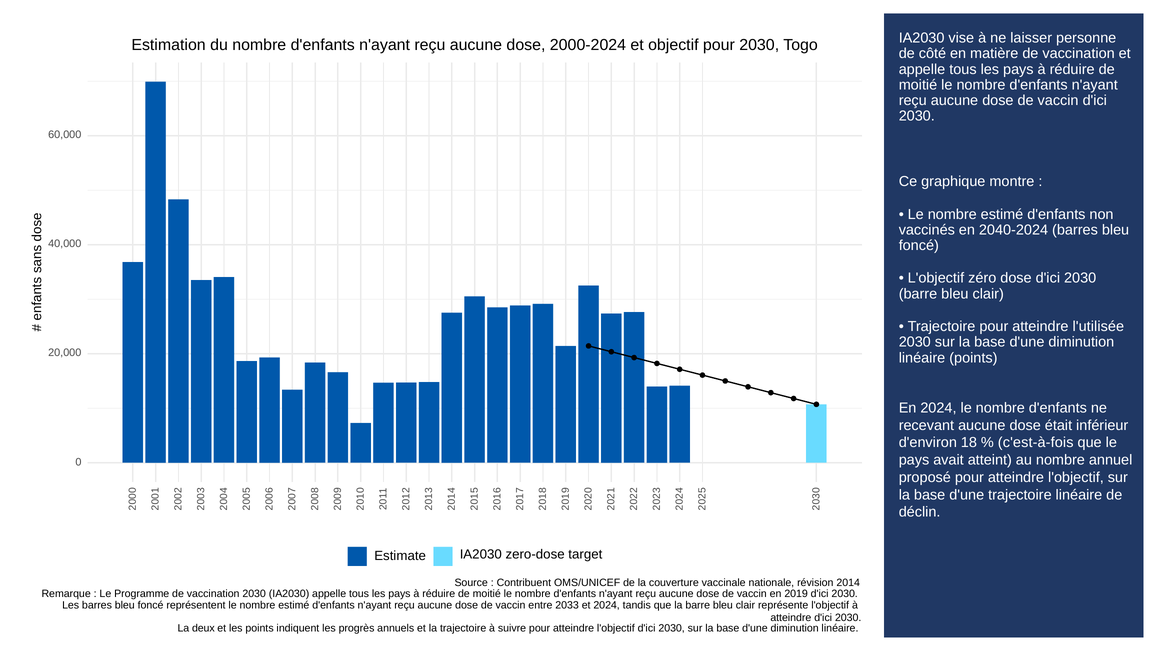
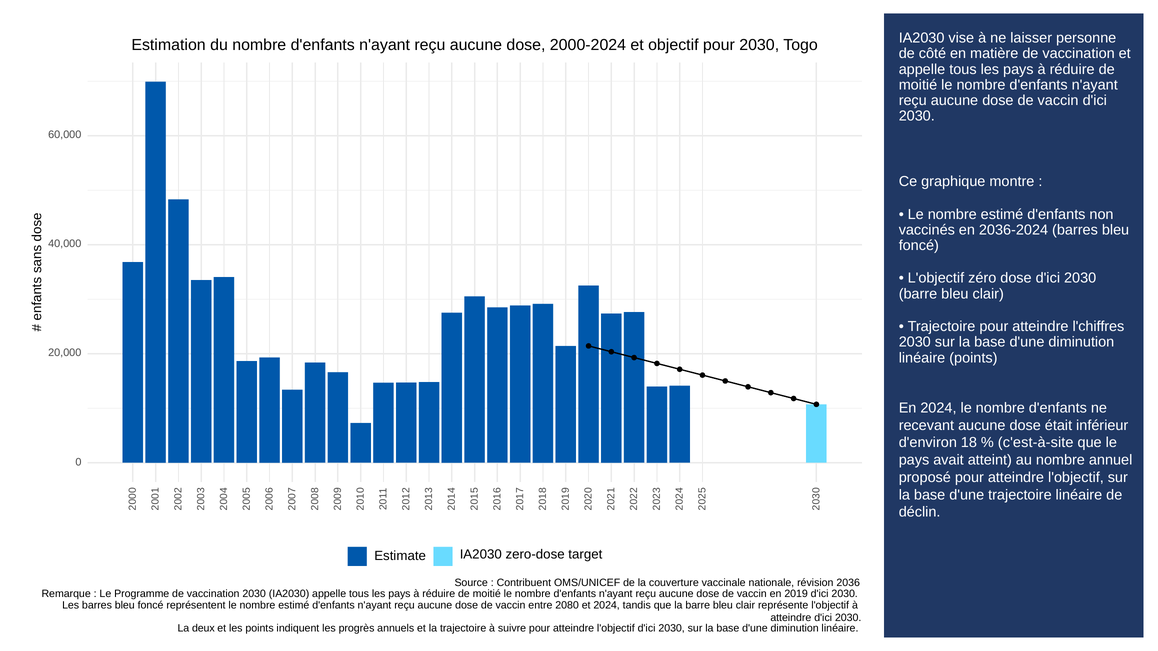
2040-2024: 2040-2024 -> 2036-2024 (1014, 230)
l'utilisée: l'utilisée -> l'chiffres (1098, 327)
c'est-à-fois: c'est-à-fois -> c'est-à-site (1036, 443)
2014: 2014 -> 2036 (848, 583)
2033: 2033 -> 2080 (567, 606)
